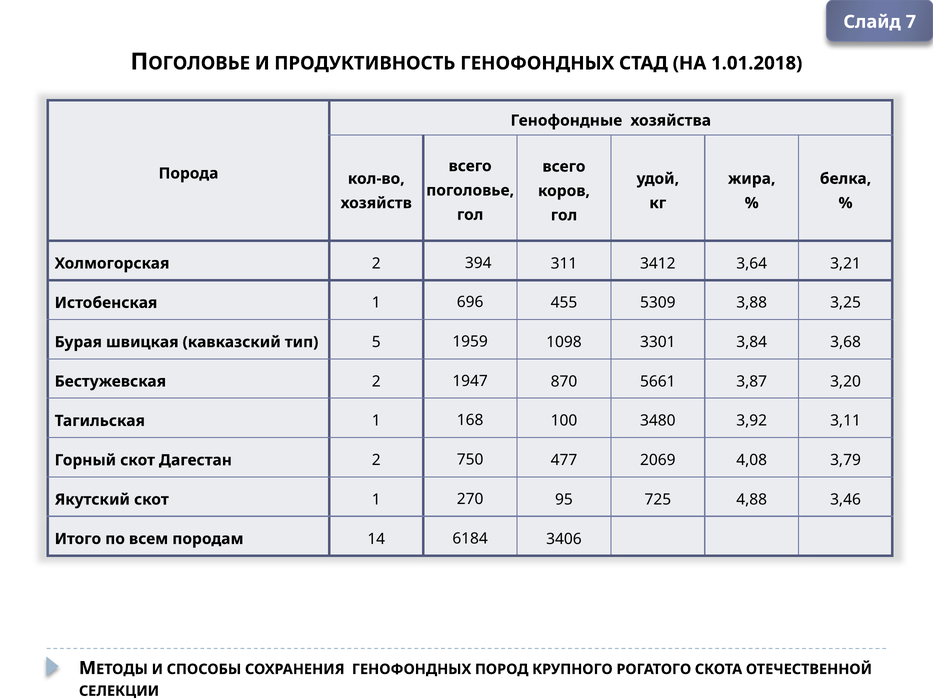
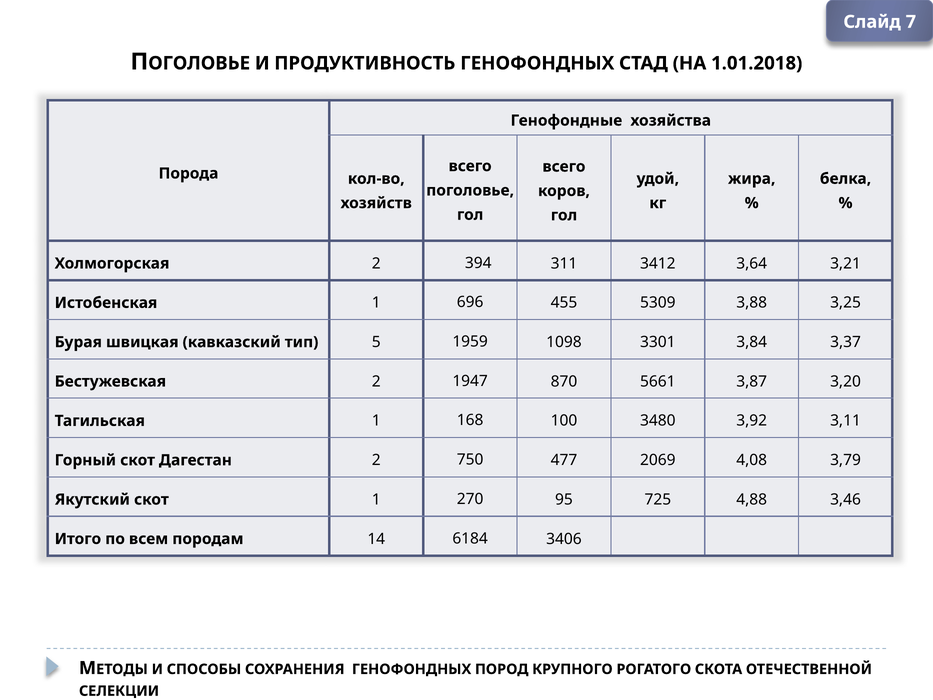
3,68: 3,68 -> 3,37 (846, 342)
